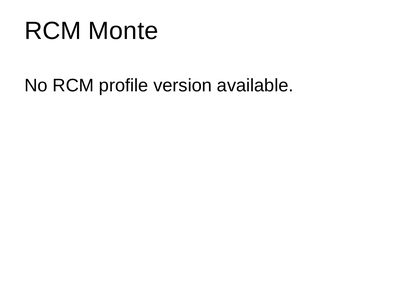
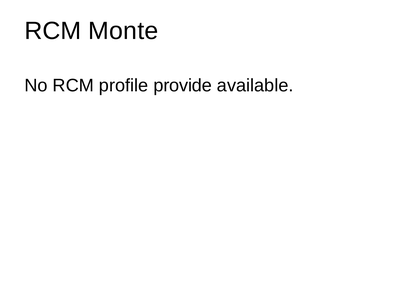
version: version -> provide (183, 86)
